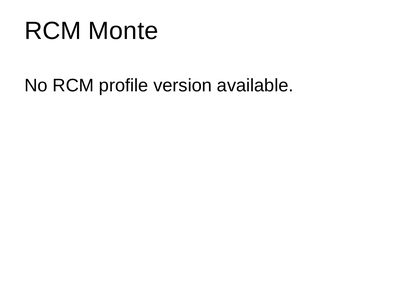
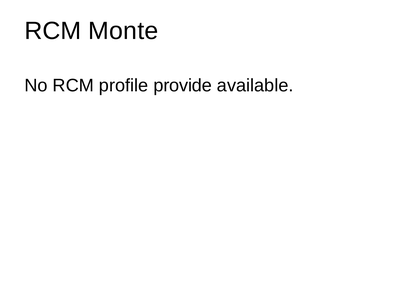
version: version -> provide (183, 86)
